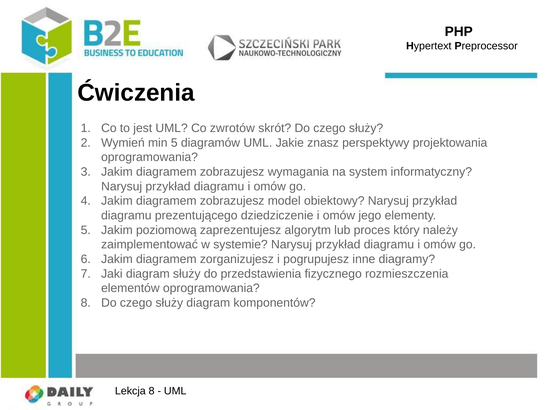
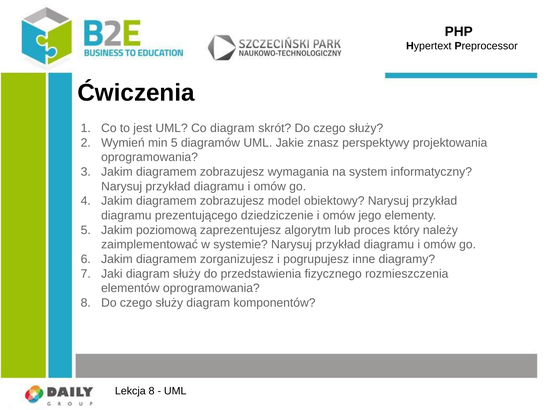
Co zwrotów: zwrotów -> diagram (232, 128)
